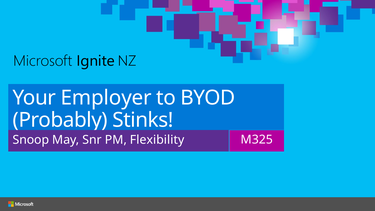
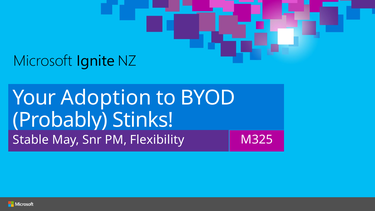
Employer: Employer -> Adoption (106, 98)
Snoop: Snoop -> Stable (31, 140)
